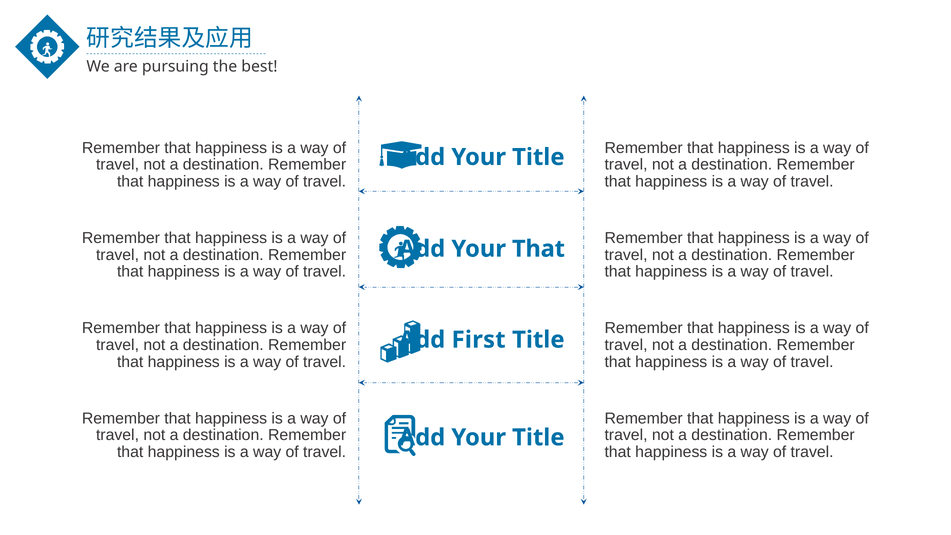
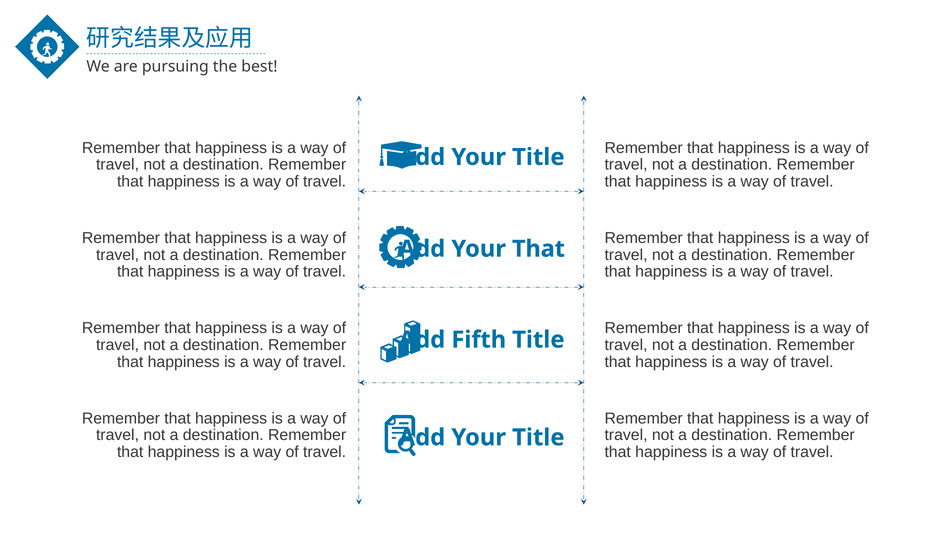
First: First -> Fifth (479, 340)
